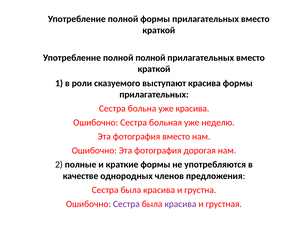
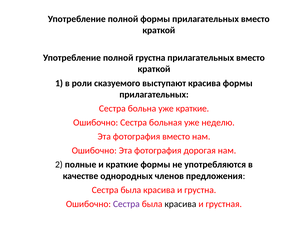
полной полной: полной -> грустна (150, 58)
уже красива: красива -> краткие (192, 108)
красива colour: purple -> black (180, 204)
